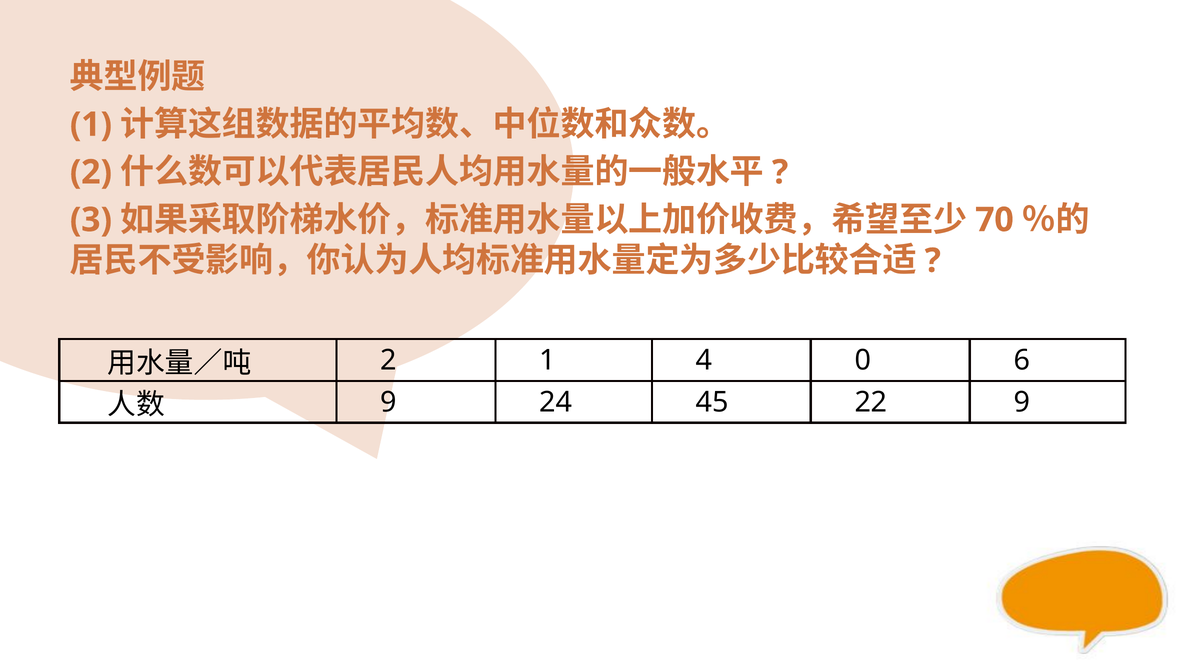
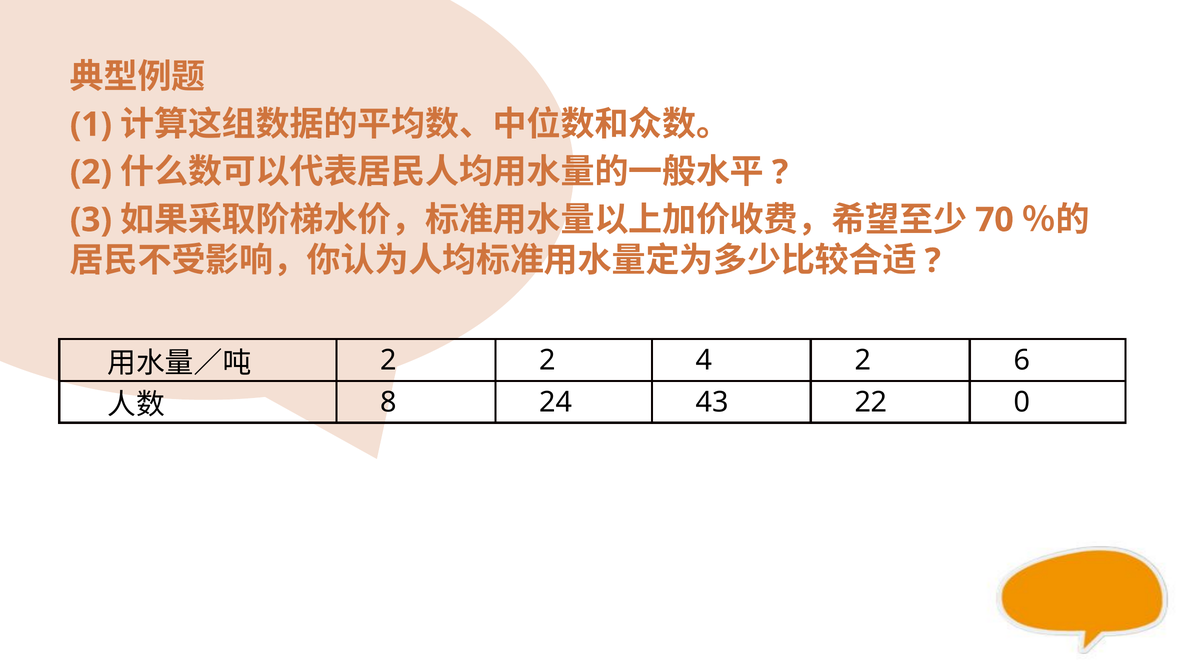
2 1: 1 -> 2 (547, 360)
4 0: 0 -> 2 (863, 360)
9: 9 -> 8 (389, 402)
45: 45 -> 43 (712, 402)
22 9: 9 -> 0 (1022, 402)
